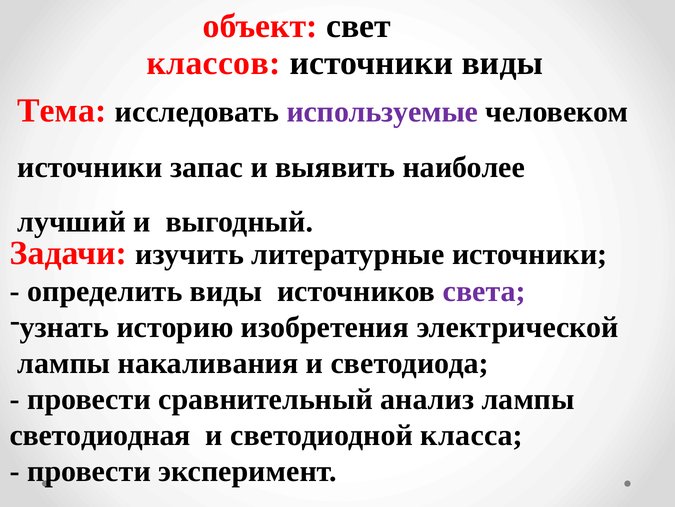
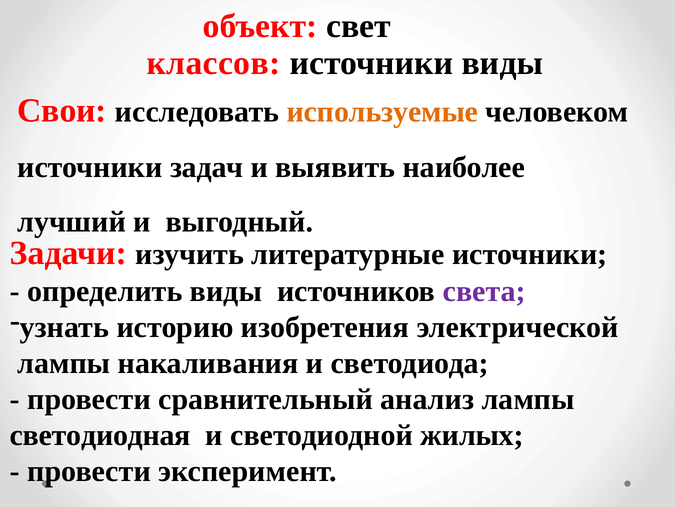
Тема: Тема -> Свои (62, 111)
используемые colour: purple -> orange (382, 112)
запас: запас -> задач (207, 167)
класса: класса -> жилых (472, 435)
